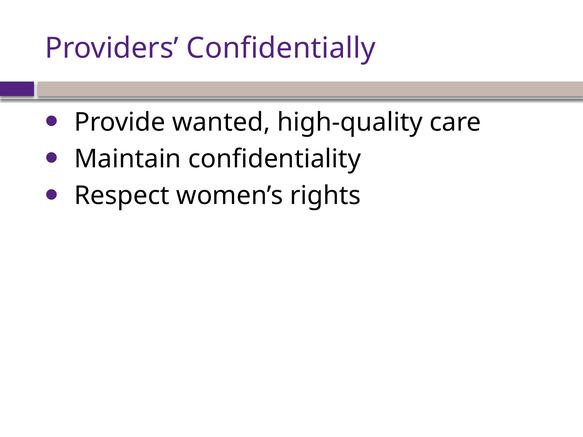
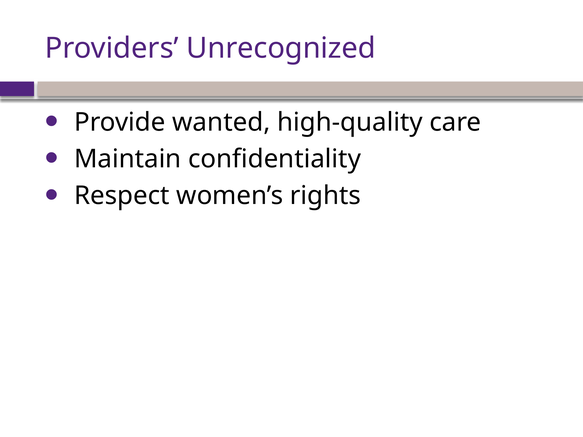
Confidentially: Confidentially -> Unrecognized (281, 48)
